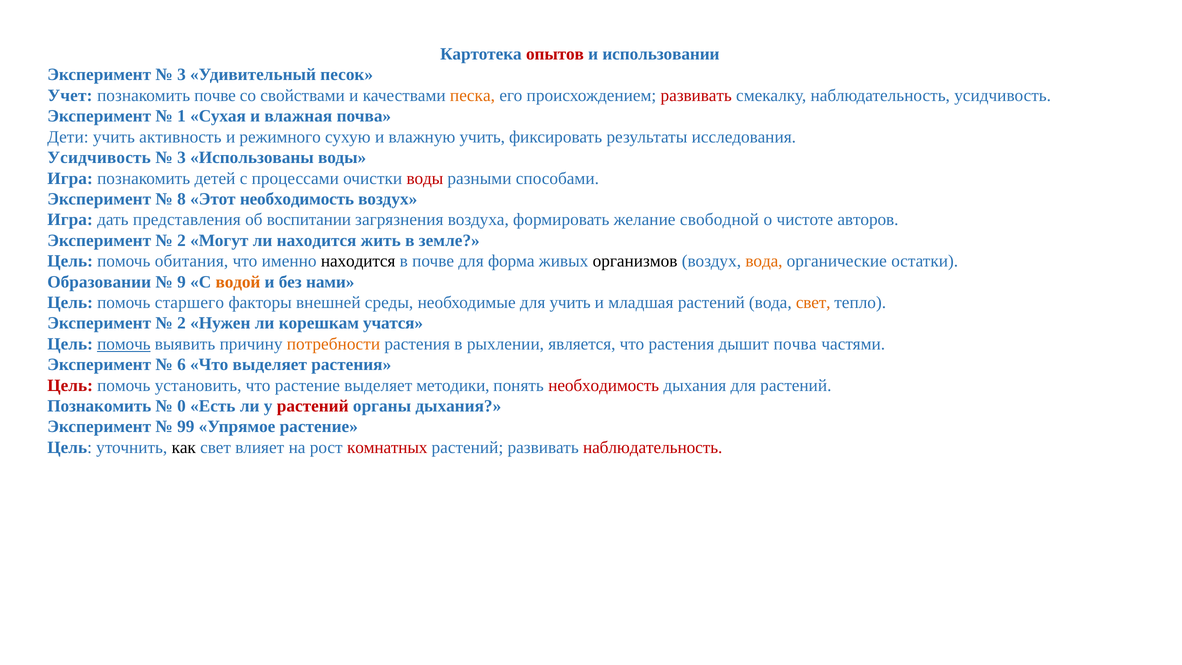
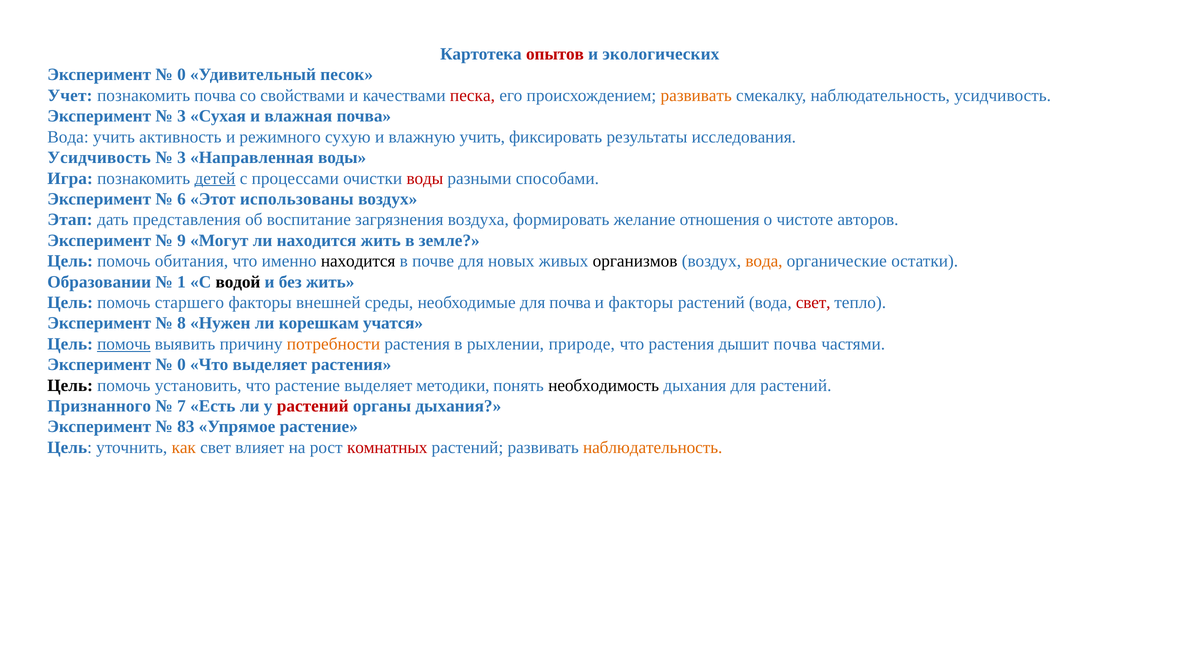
использовании: использовании -> экологических (661, 54)
3: 3 -> 0 (181, 75)
познакомить почве: почве -> почва (215, 95)
песка colour: orange -> red (472, 95)
развивать colour: red -> orange (696, 95)
1: 1 -> 3 (181, 116)
Дети: Дети -> Вода (68, 137)
Использованы: Использованы -> Направленная (252, 158)
детей underline: none -> present (215, 178)
8: 8 -> 6 (181, 199)
Этот необходимость: необходимость -> использованы (297, 199)
Игра: Игра -> Этап (70, 220)
воспитании: воспитании -> воспитание (309, 220)
свободной: свободной -> отношения (720, 220)
2: 2 -> 9 (181, 240)
форма: форма -> новых (511, 261)
9: 9 -> 1 (181, 282)
водой colour: orange -> black (238, 282)
без нами: нами -> жить (330, 282)
для учить: учить -> почва (570, 302)
и младшая: младшая -> факторы (641, 302)
свет colour: orange -> red (813, 302)
2: 2 -> 8 (181, 323)
является: является -> природе (582, 344)
6: 6 -> 0 (181, 365)
Цель colour: red -> black (70, 385)
необходимость colour: red -> black (604, 385)
Познакомить: Познакомить -> Признанного (99, 406)
0: 0 -> 7 (181, 406)
99: 99 -> 83 (186, 427)
как colour: black -> orange (184, 447)
наблюдательность colour: red -> orange (653, 447)
